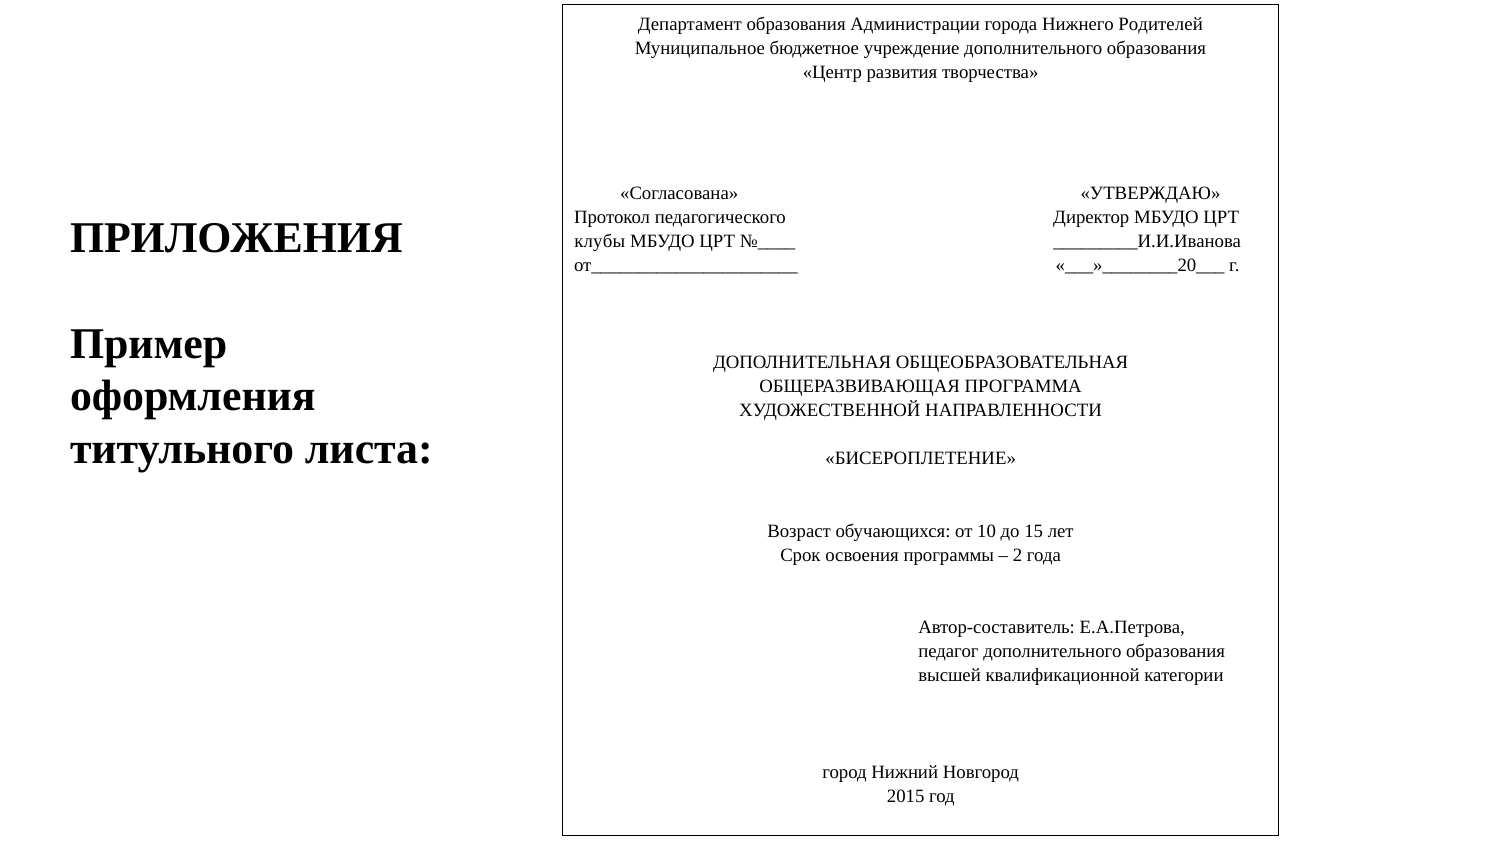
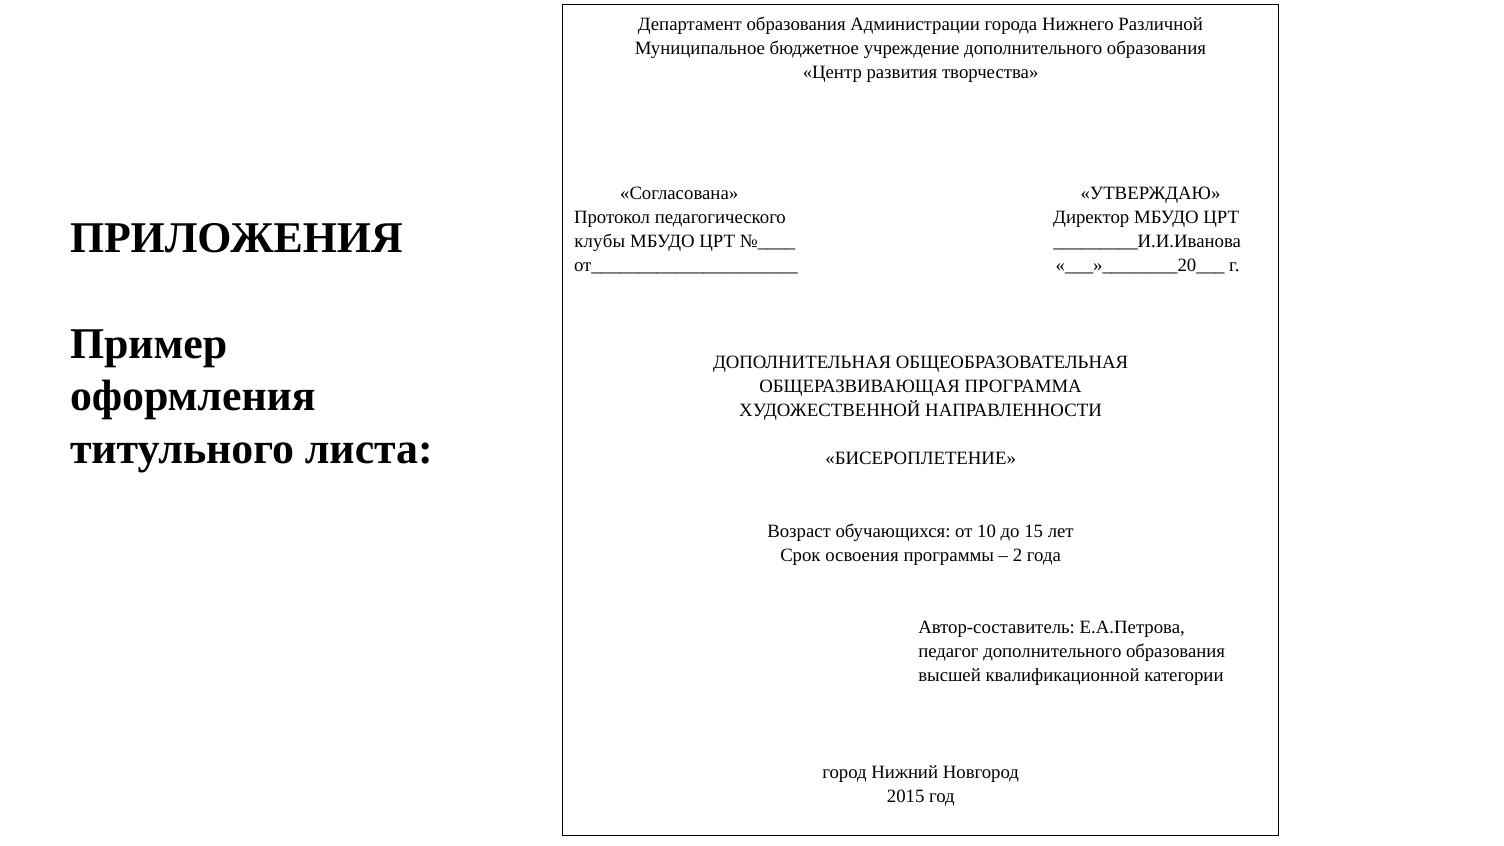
Родителей: Родителей -> Различной (1161, 24)
